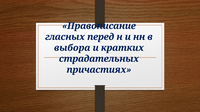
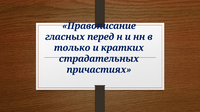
выбора: выбора -> только (72, 48)
